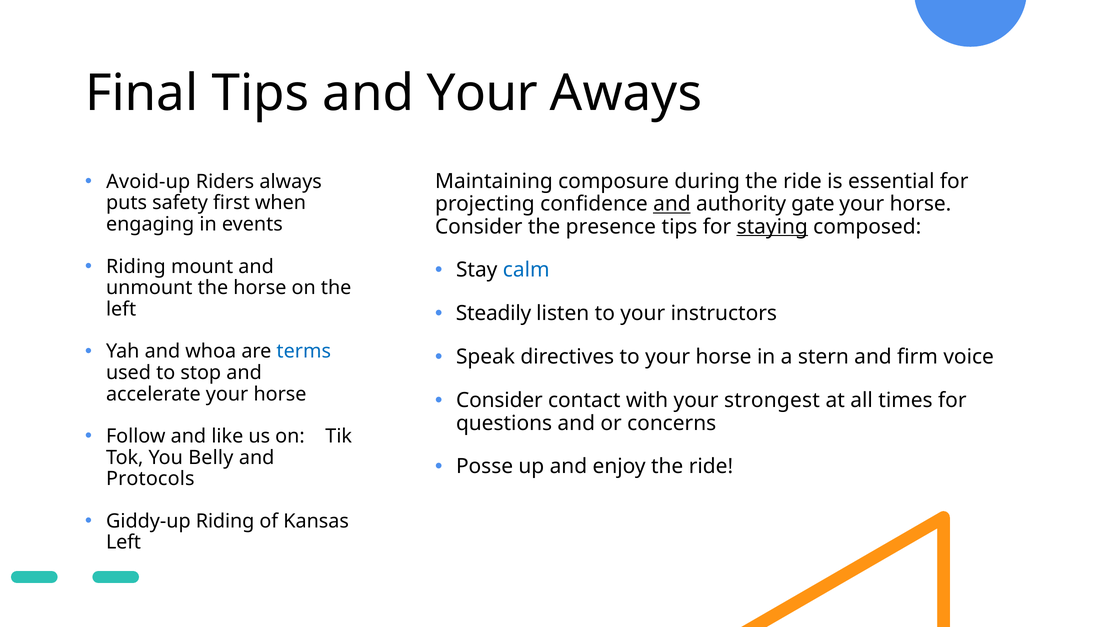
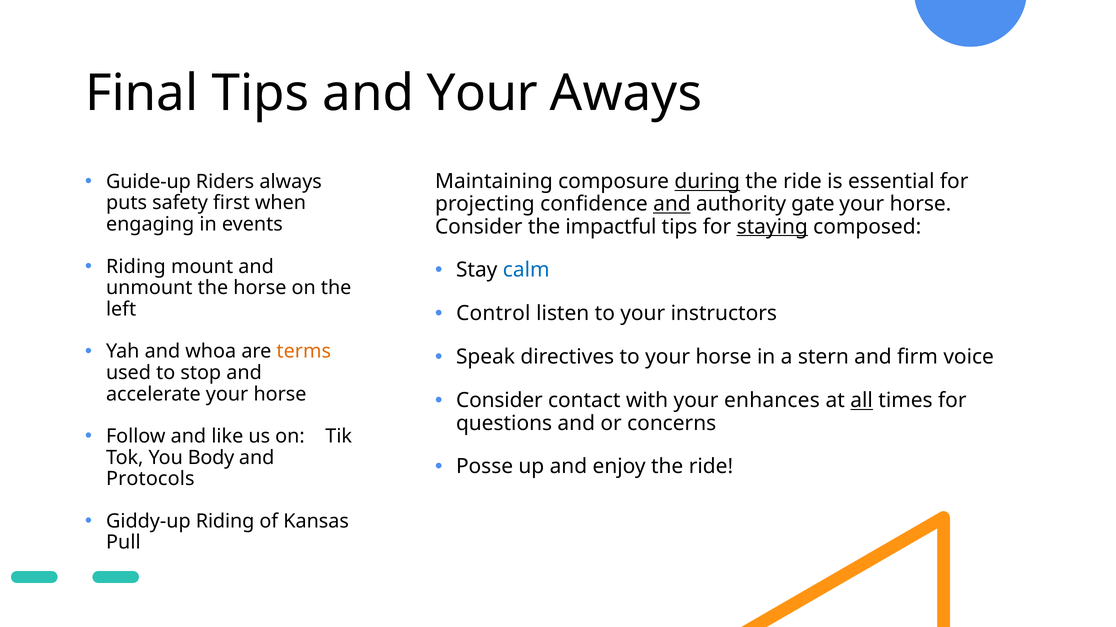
Avoid-up: Avoid-up -> Guide-up (148, 182)
during underline: none -> present (707, 182)
presence: presence -> impactful (611, 227)
Steadily: Steadily -> Control (493, 314)
terms colour: blue -> orange (304, 352)
strongest: strongest -> enhances (772, 401)
all underline: none -> present (862, 401)
Belly: Belly -> Body (211, 458)
Left: Left -> Pull (123, 543)
